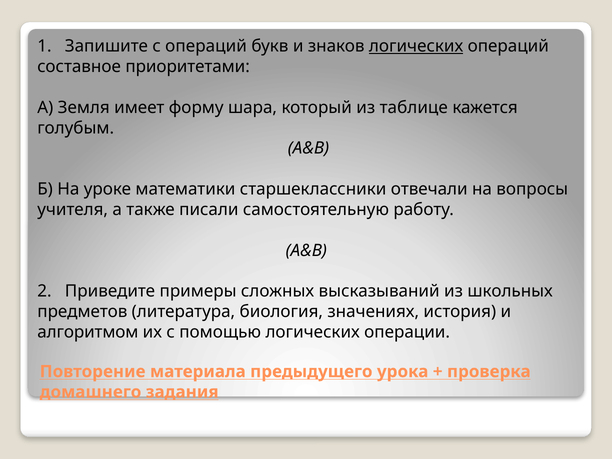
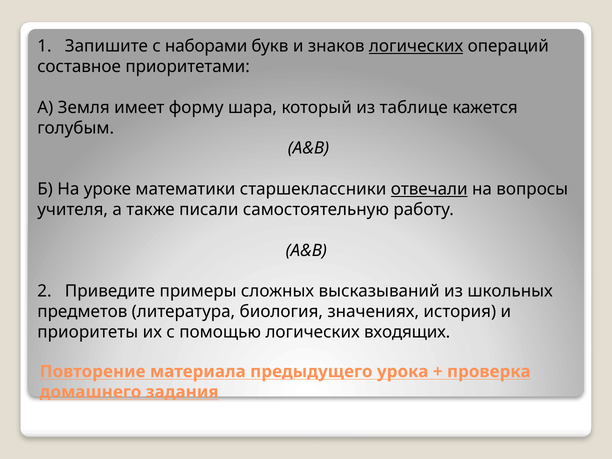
с операций: операций -> наборами (206, 46)
отвечали underline: none -> present (429, 189)
алгоритмом: алгоритмом -> приоритеты (88, 332)
операции: операции -> входящих (407, 332)
